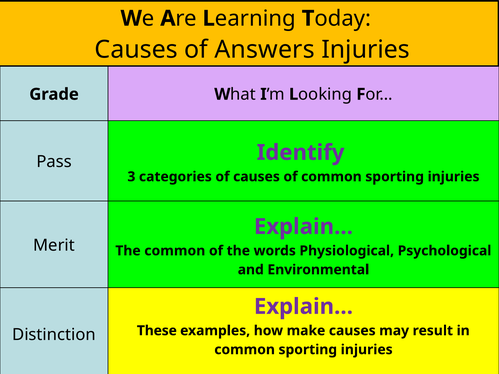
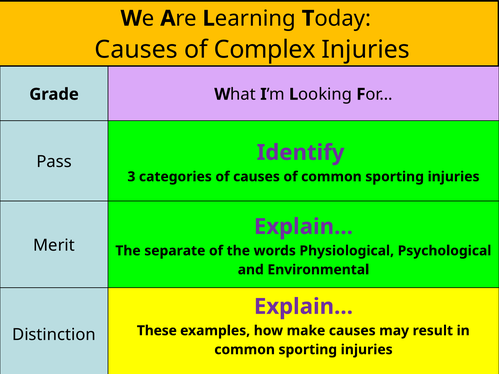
Answers: Answers -> Complex (265, 50)
The common: common -> separate (175, 251)
